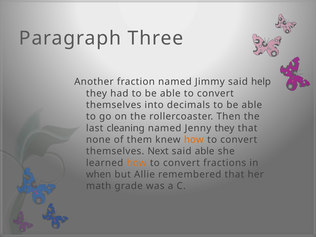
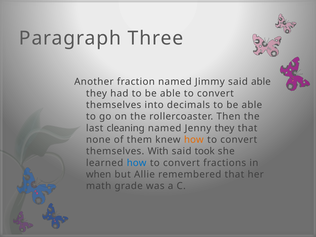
said help: help -> able (261, 82)
Next: Next -> With (158, 151)
said able: able -> took (205, 151)
how colour: orange -> blue (137, 163)
